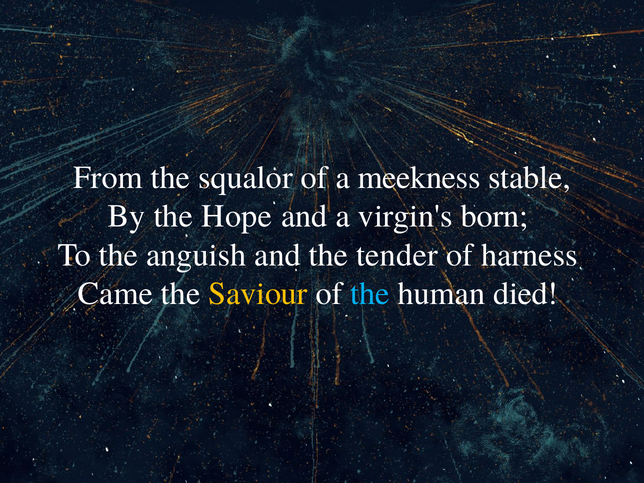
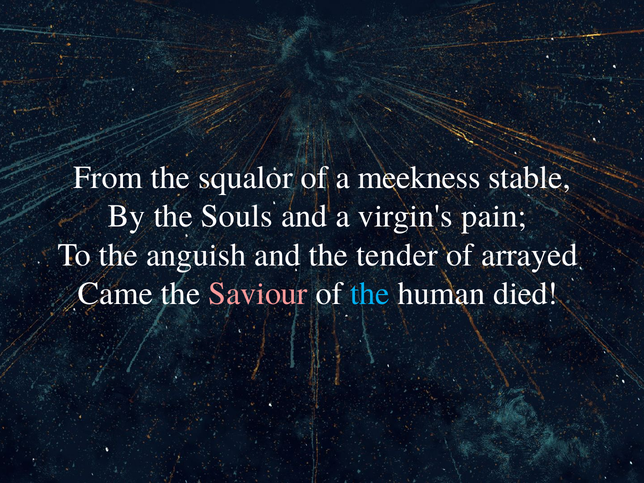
Hope: Hope -> Souls (237, 216)
born: born -> pain (494, 216)
harness: harness -> arrayed (529, 255)
Saviour colour: yellow -> pink (258, 294)
